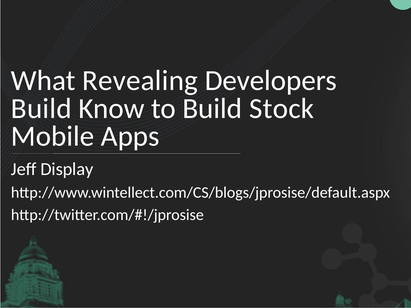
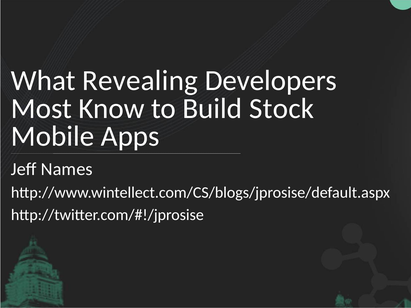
Build: Build -> Most (42, 109)
Display: Display -> Names (67, 169)
